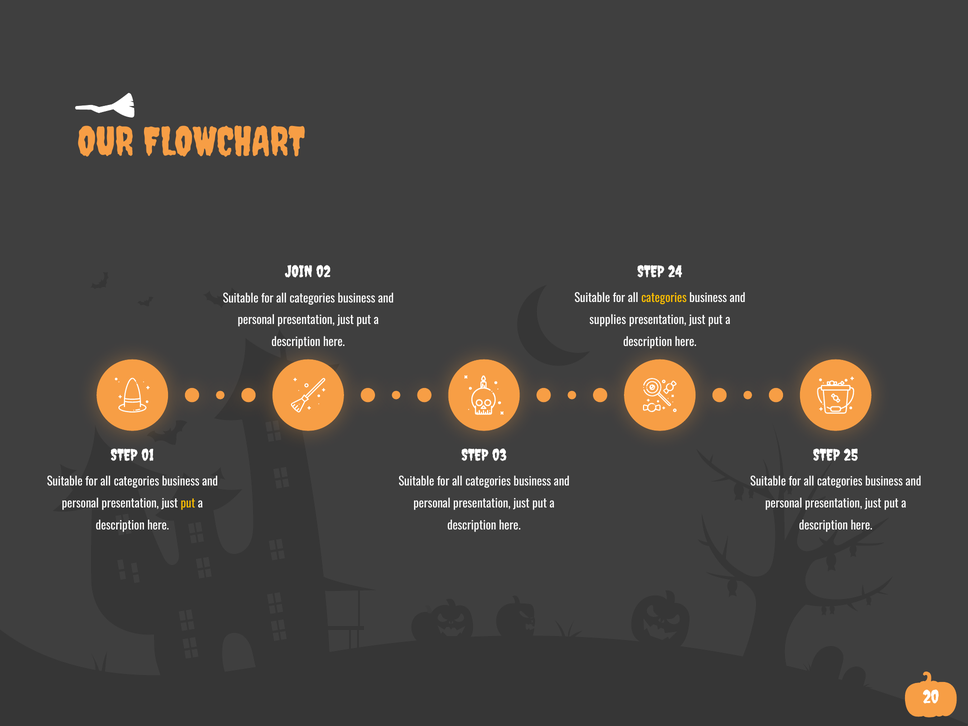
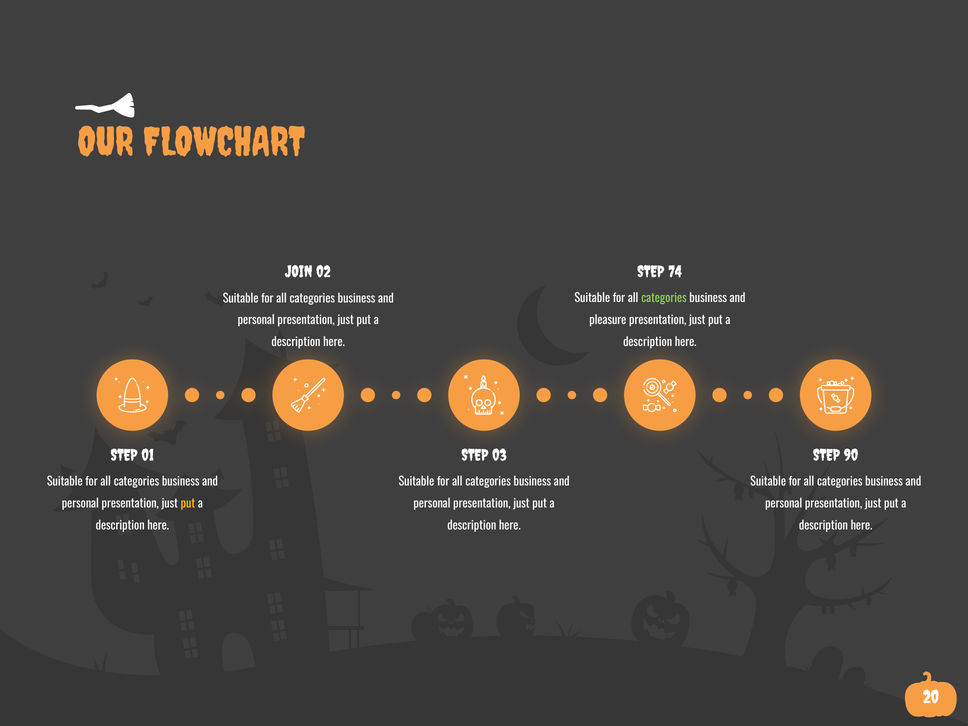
24: 24 -> 74 (675, 272)
categories colour: yellow -> light green (664, 298)
supplies: supplies -> pleasure (608, 320)
25: 25 -> 90 (851, 455)
